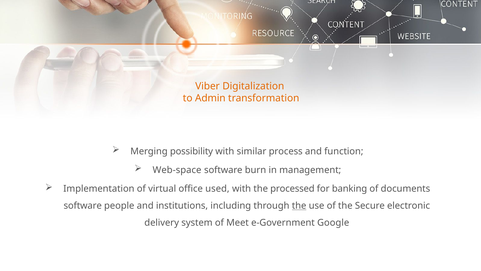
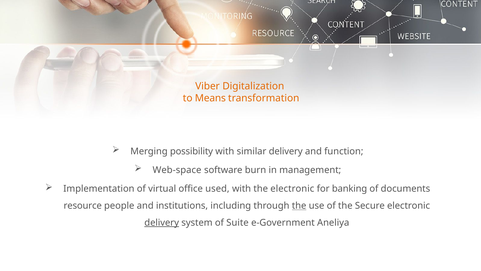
Admin: Admin -> Means (210, 98)
similar process: process -> delivery (286, 151)
the processed: processed -> electronic (292, 189)
software: software -> resource (83, 205)
delivery underline: none -> present (162, 222)
Meet: Meet -> Suite (237, 222)
Google: Google -> Aneliya (333, 222)
